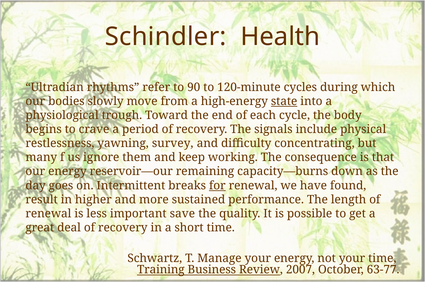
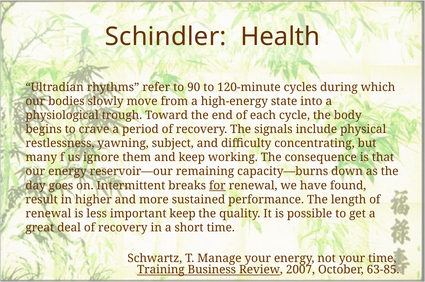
state underline: present -> none (284, 101)
survey: survey -> subject (173, 143)
important save: save -> keep (183, 213)
63-77: 63-77 -> 63-85 (383, 269)
